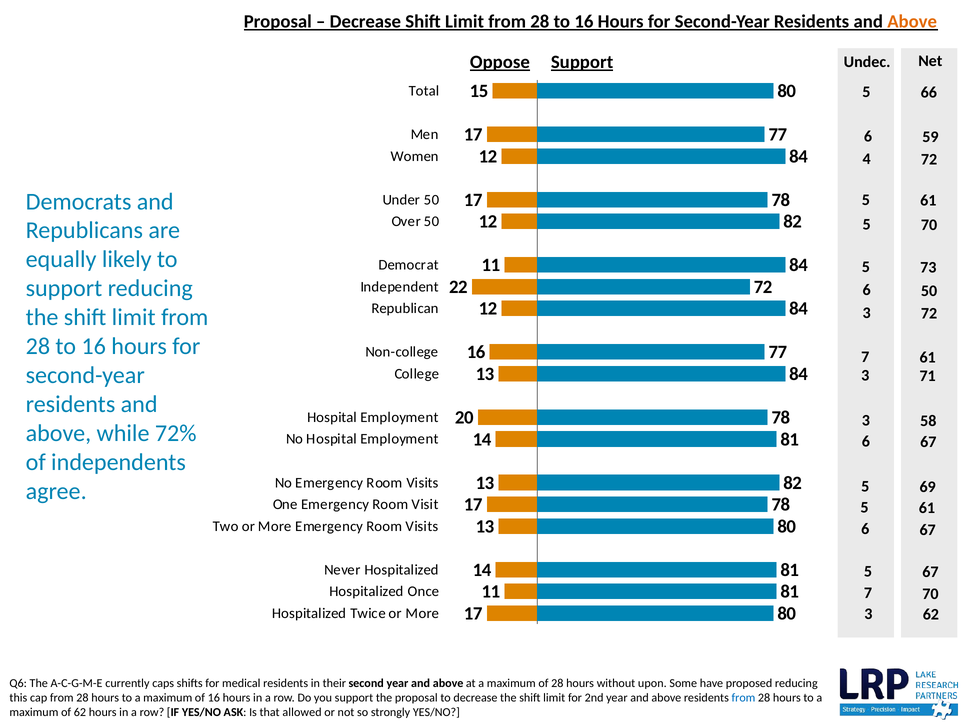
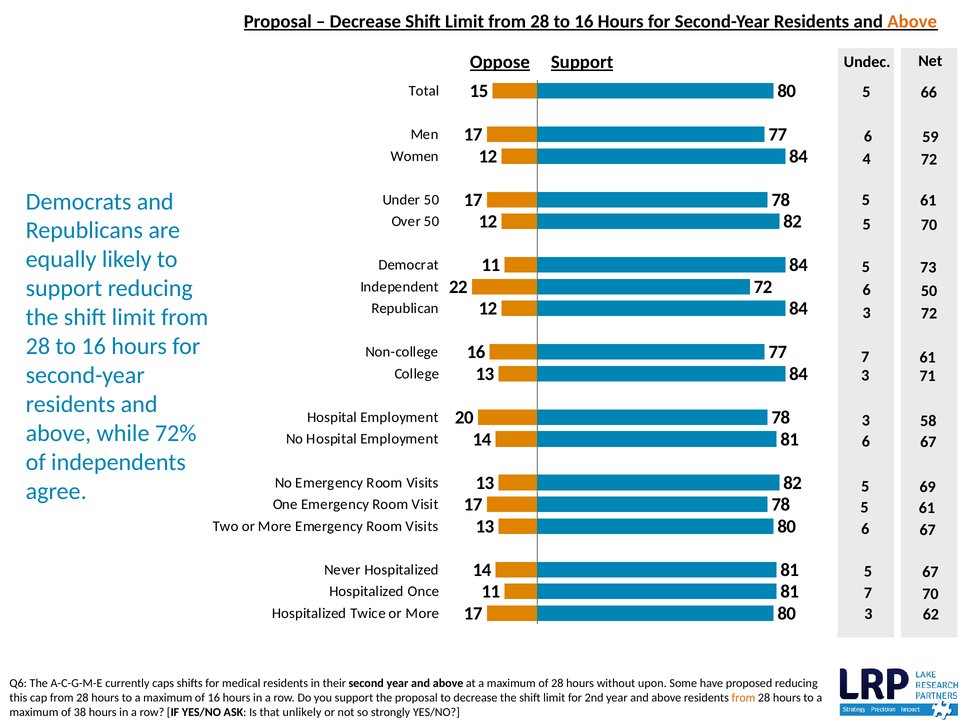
from colour: blue -> orange (743, 697)
of 62: 62 -> 38 (80, 712)
allowed: allowed -> unlikely (302, 712)
